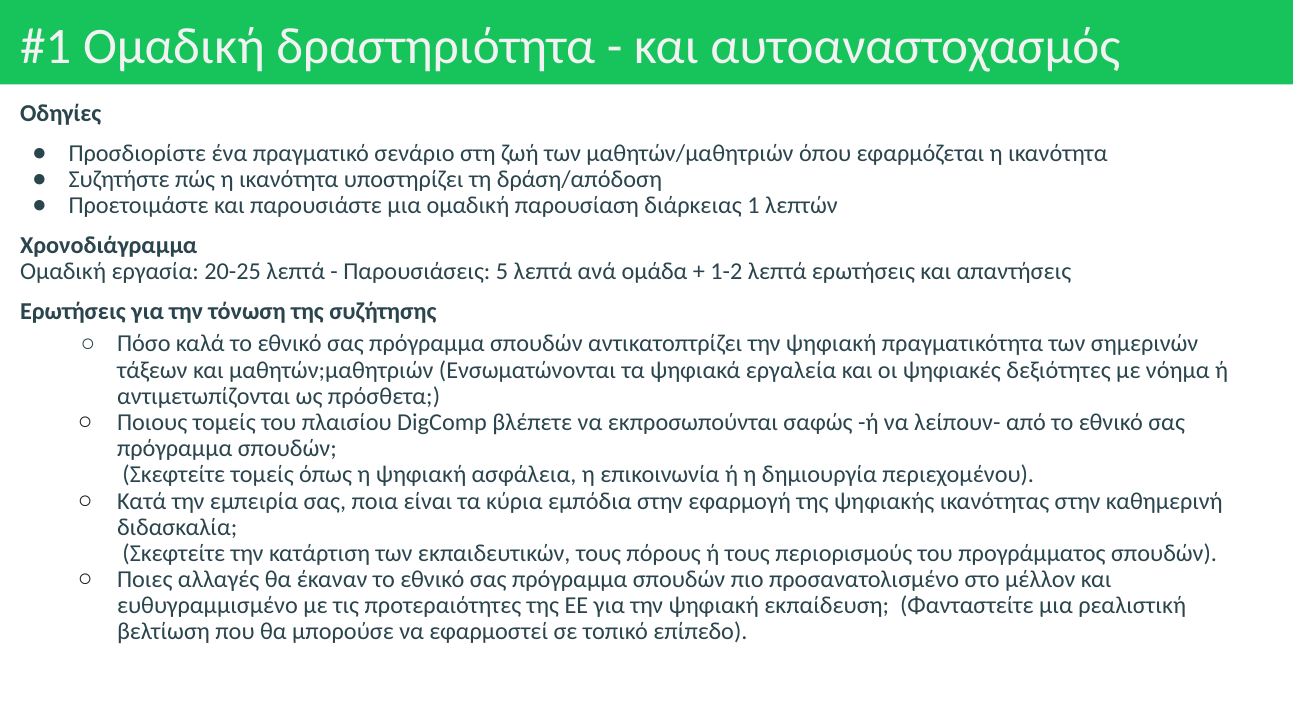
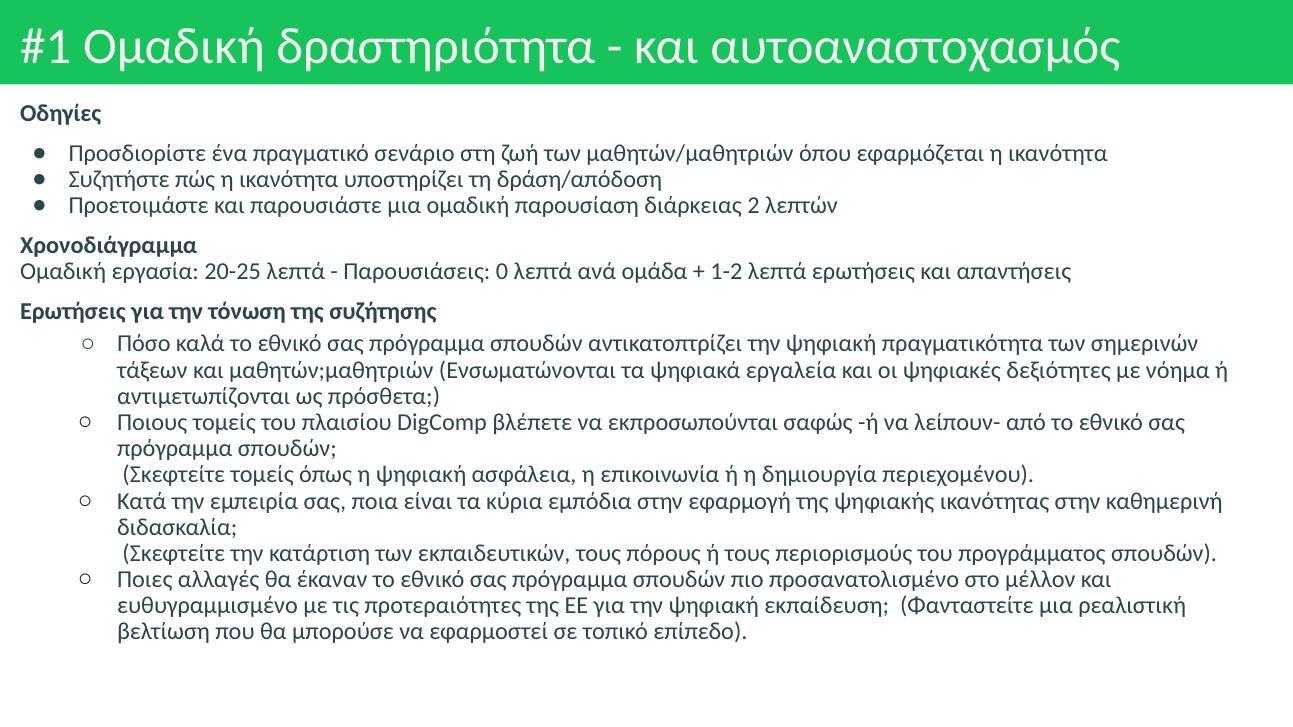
1: 1 -> 2 (753, 206)
5: 5 -> 0 (502, 272)
